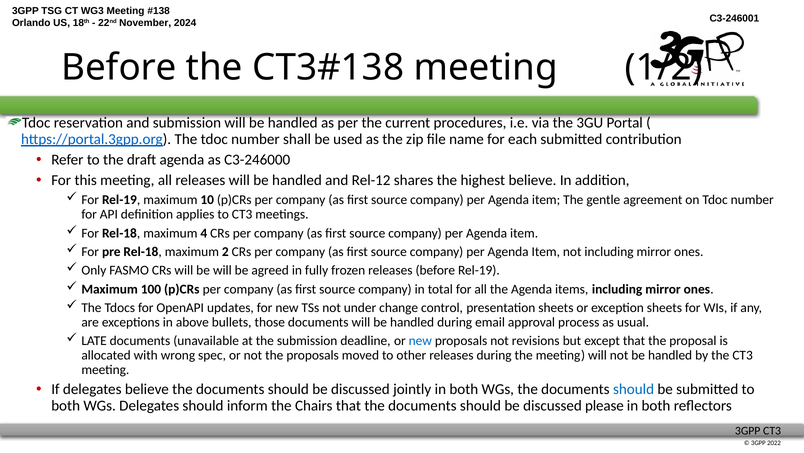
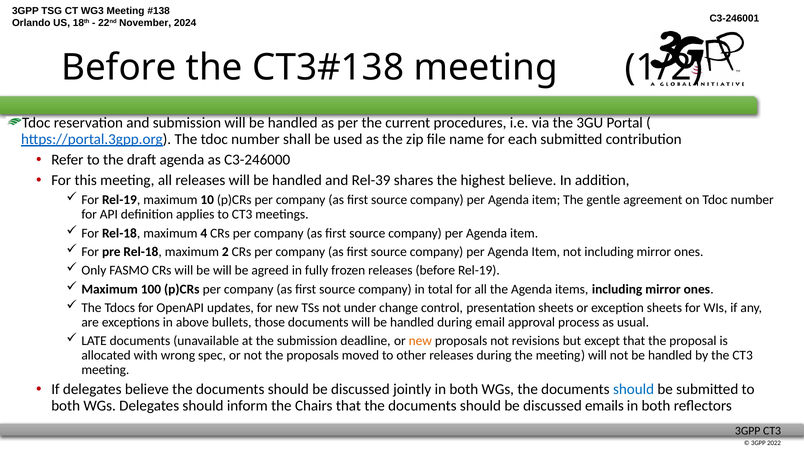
Rel-12: Rel-12 -> Rel-39 (371, 180)
new colour: blue -> orange (420, 340)
please: please -> emails (604, 405)
